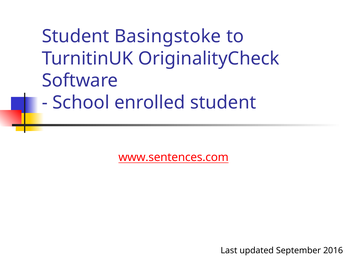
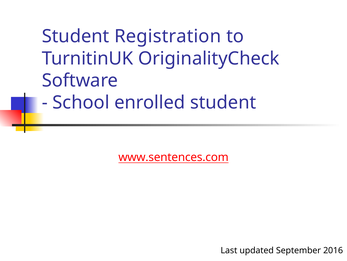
Basingstoke: Basingstoke -> Registration (168, 36)
